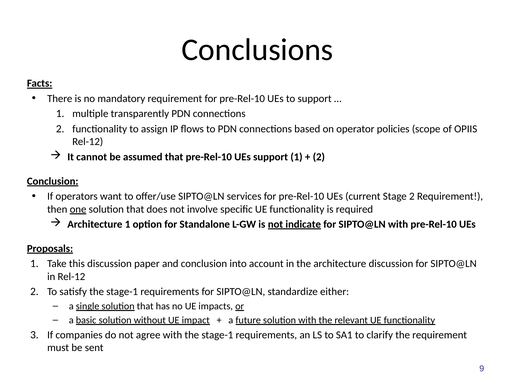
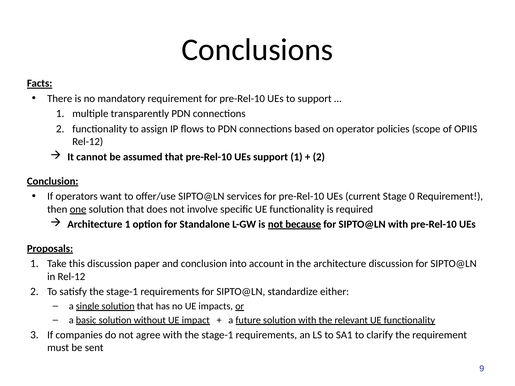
Stage 2: 2 -> 0 (412, 196)
indicate: indicate -> because (303, 224)
